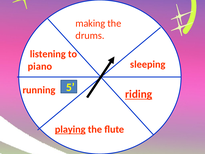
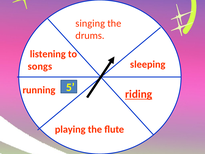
making: making -> singing (90, 23)
piano: piano -> songs (40, 66)
playing underline: present -> none (70, 129)
